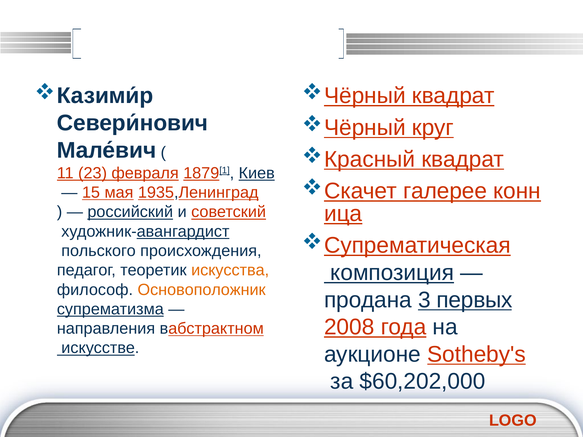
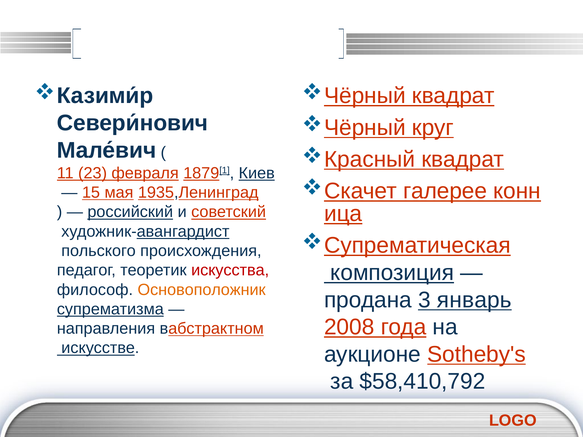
искусства colour: orange -> red (230, 270)
первых: первых -> январь (474, 300)
$60,202,000: $60,202,000 -> $58,410,792 (422, 382)
